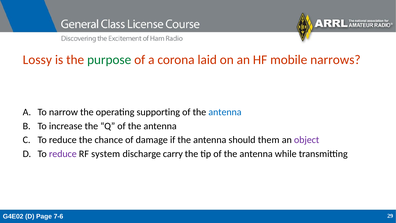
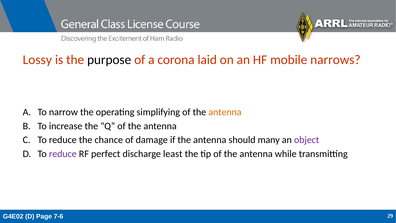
purpose colour: green -> black (109, 60)
supporting: supporting -> simplifying (158, 112)
antenna colour: blue -> orange (225, 112)
them: them -> many (269, 140)
system: system -> perfect (106, 154)
carry: carry -> least (173, 154)
